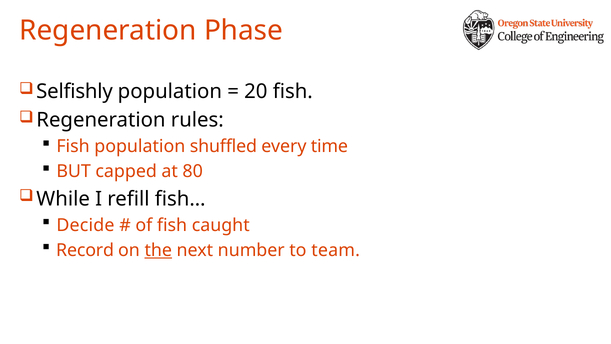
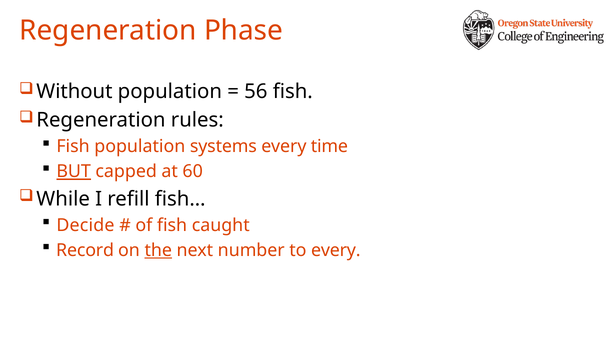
Selfishly: Selfishly -> Without (74, 92)
20: 20 -> 56 (256, 92)
shuffled: shuffled -> systems (223, 146)
BUT underline: none -> present (74, 171)
80: 80 -> 60 (193, 171)
to team: team -> every (336, 250)
